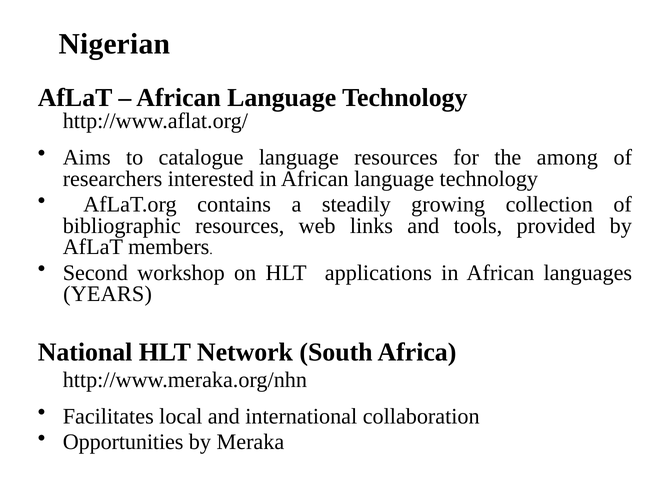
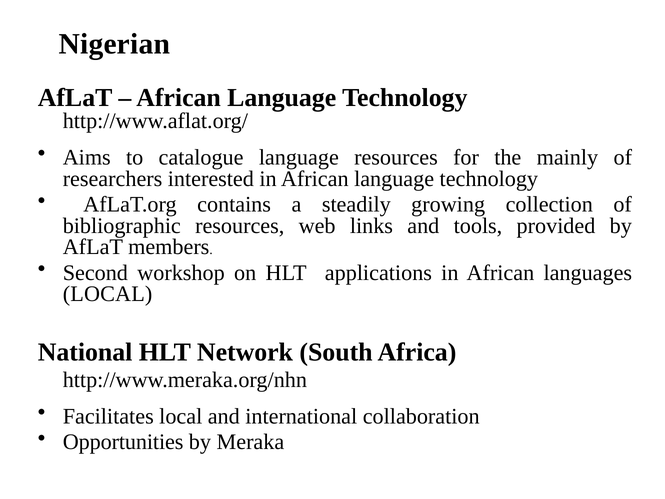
among: among -> mainly (567, 157)
YEARS: YEARS -> LOCAL (108, 294)
